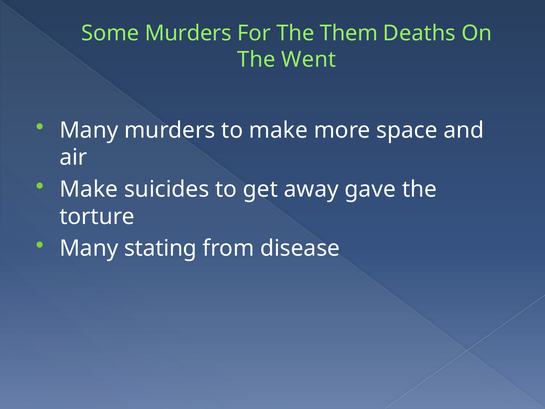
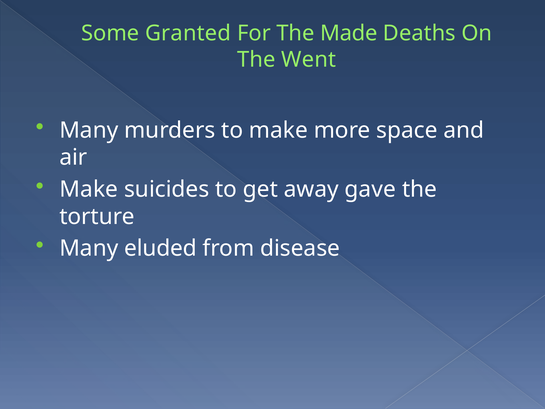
Some Murders: Murders -> Granted (188, 33)
Them: Them -> Made (349, 33)
stating: stating -> eluded (160, 248)
